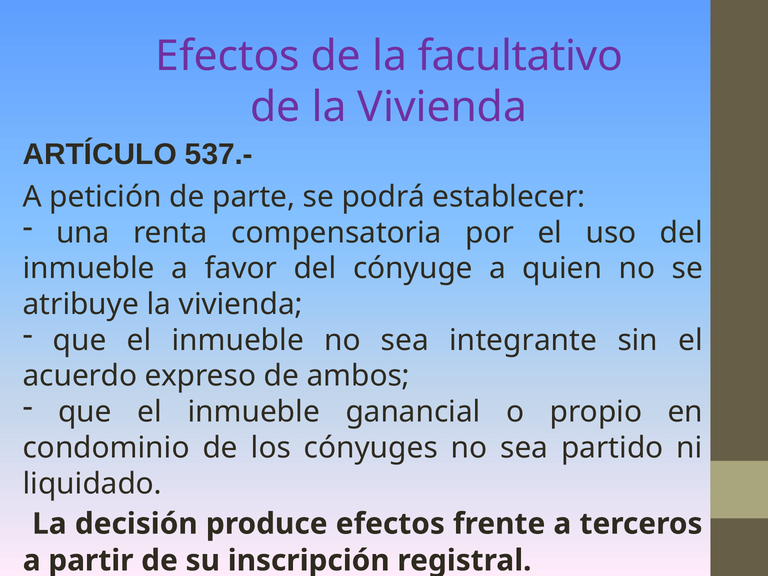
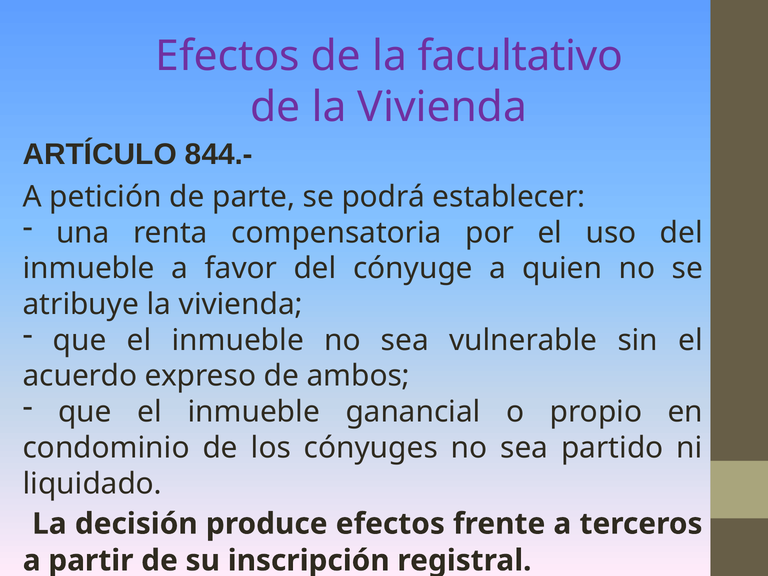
537.-: 537.- -> 844.- (219, 155)
integrante: integrante -> vulnerable (523, 340)
